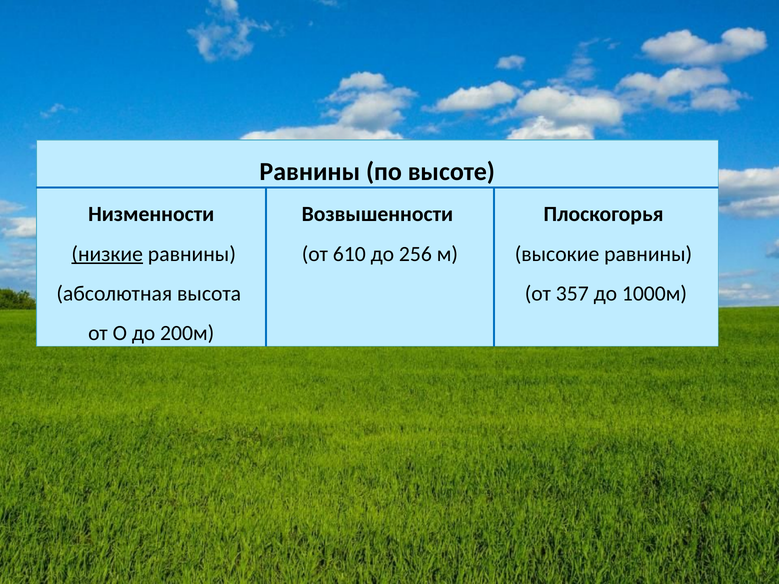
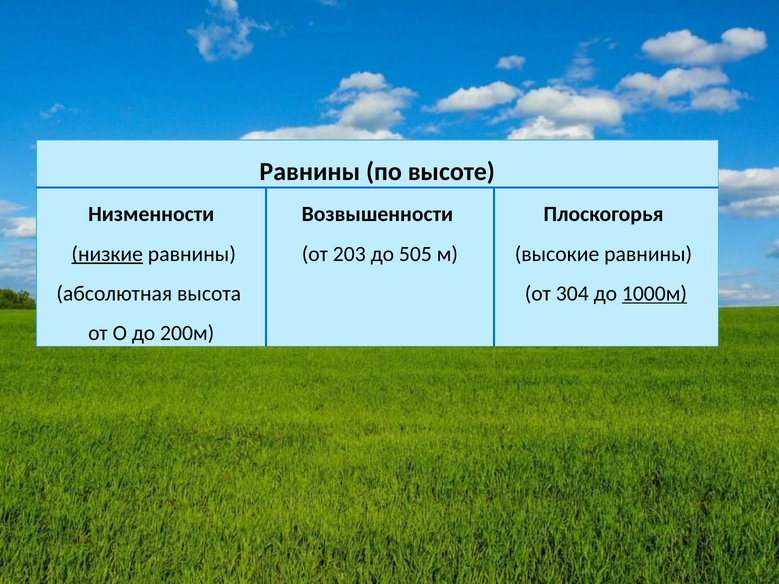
610: 610 -> 203 (349, 254)
256: 256 -> 505 (415, 254)
357: 357 -> 304 (572, 294)
1000м underline: none -> present (654, 294)
